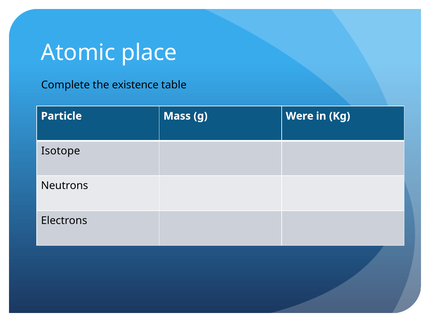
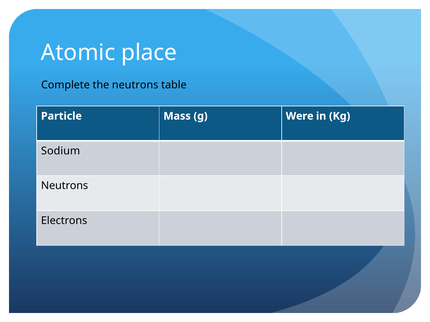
the existence: existence -> neutrons (135, 85)
Isotope: Isotope -> Sodium (61, 151)
